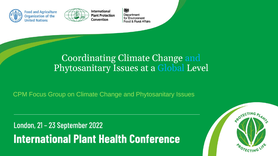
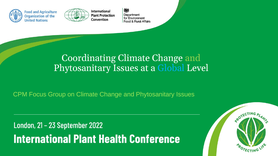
and colour: light blue -> light green (193, 58)
